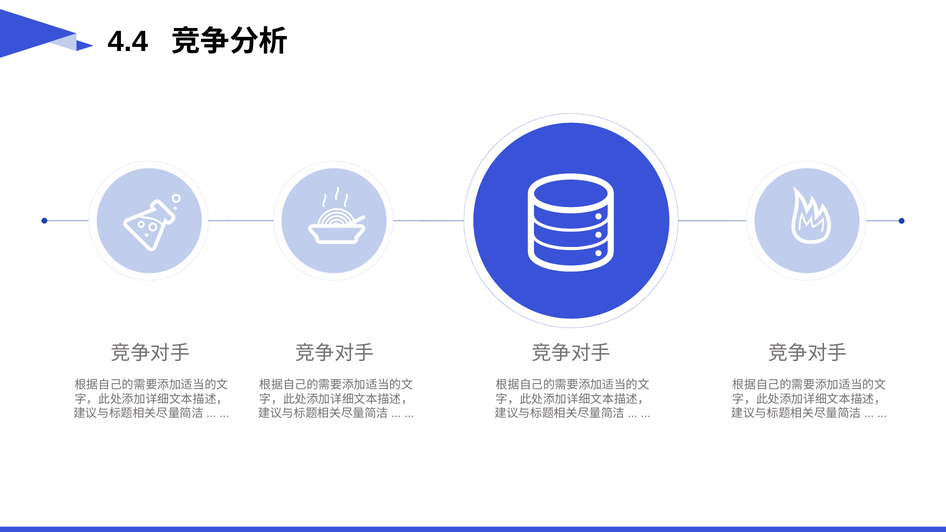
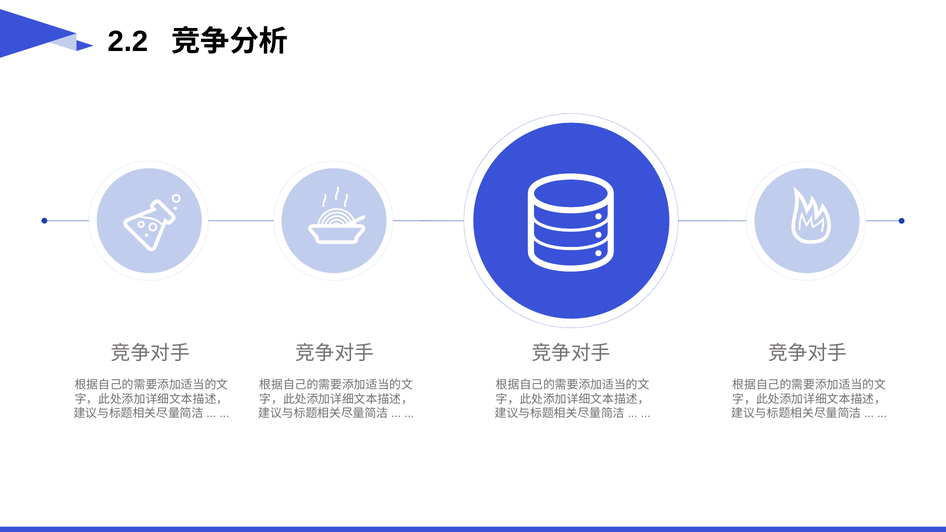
4.4: 4.4 -> 2.2 (128, 42)
